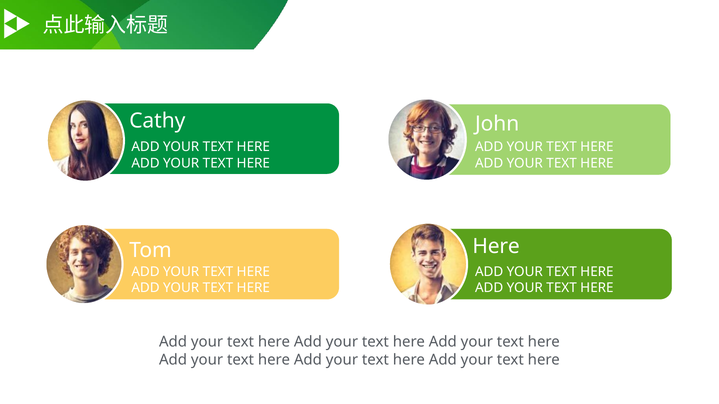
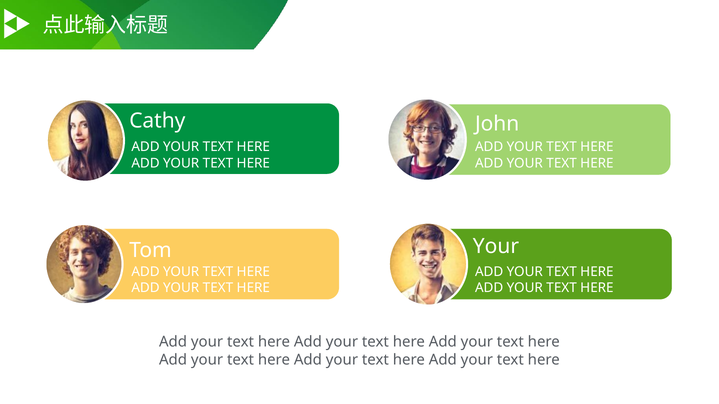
Here: Here -> Your (496, 247)
